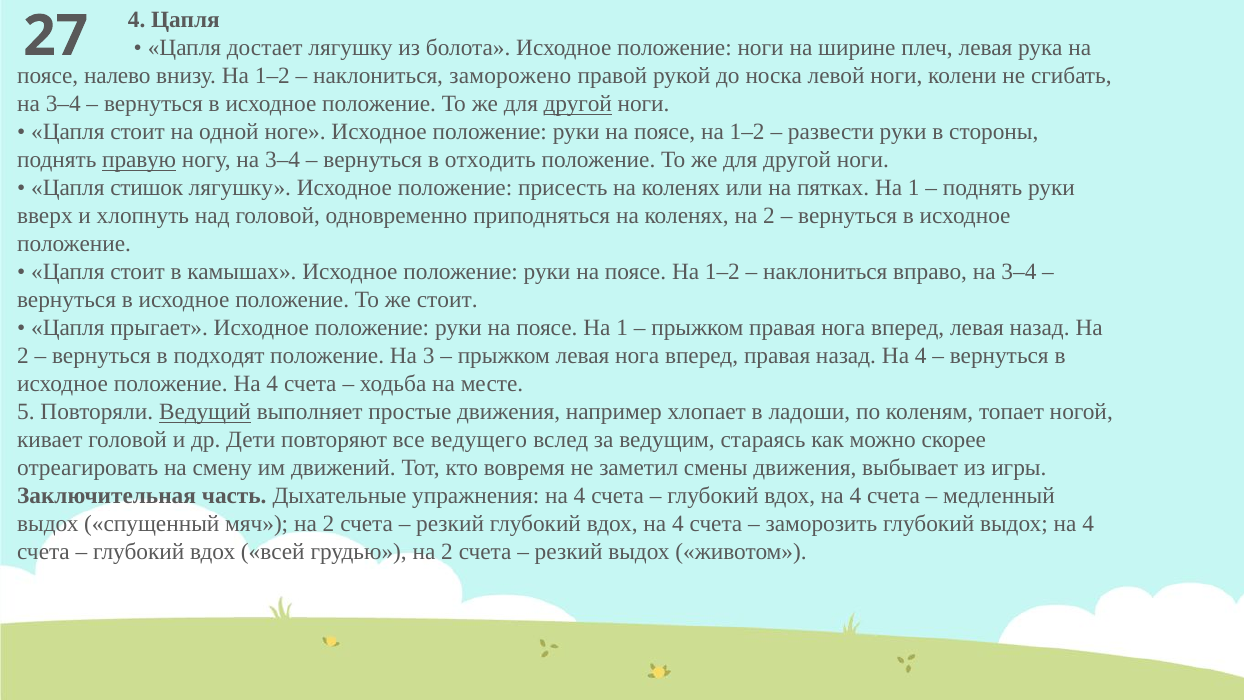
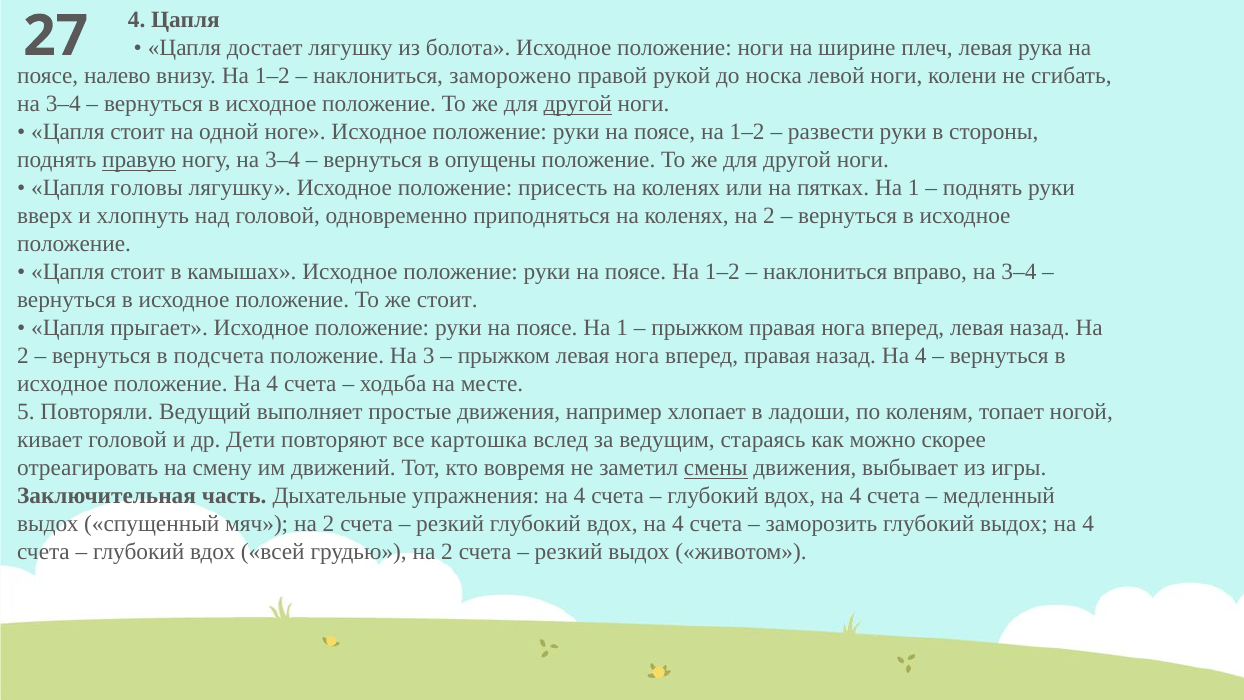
отходить: отходить -> опущены (490, 160)
стишок: стишок -> головы (146, 188)
подходят: подходят -> подсчета (219, 356)
Ведущий underline: present -> none (205, 412)
ведущего: ведущего -> картошка (479, 440)
смены underline: none -> present (716, 468)
